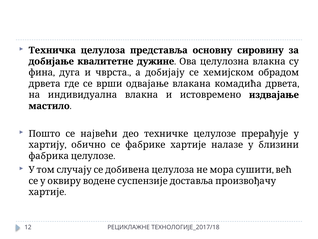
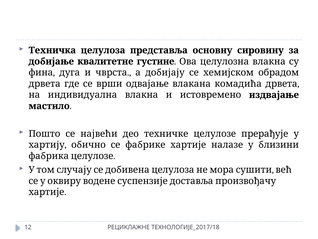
дужине: дужине -> густине (156, 61)
